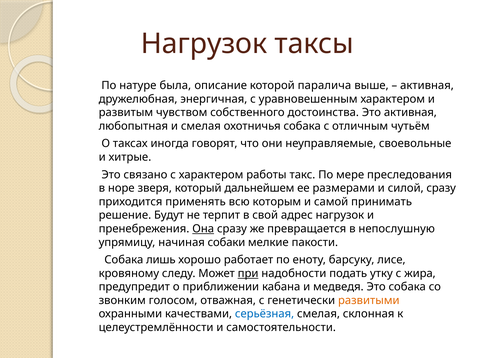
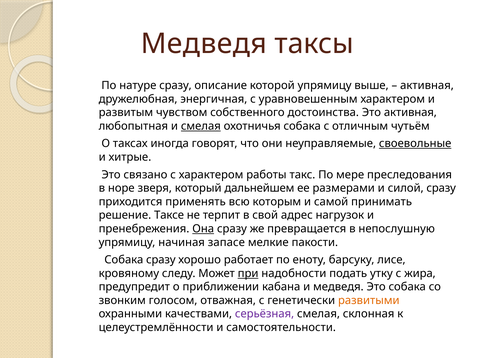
Нагрузок: Нагрузок -> Медведя (204, 44)
натуре была: была -> сразу (175, 85)
которой паралича: паралича -> упрямицу (325, 85)
смелая underline: none -> present (201, 126)
своевольные underline: none -> present (415, 143)
Будут: Будут -> Таксе (169, 215)
собаки: собаки -> запасе (226, 242)
Собака лишь: лишь -> сразу (161, 260)
серьёзная colour: blue -> purple (265, 314)
